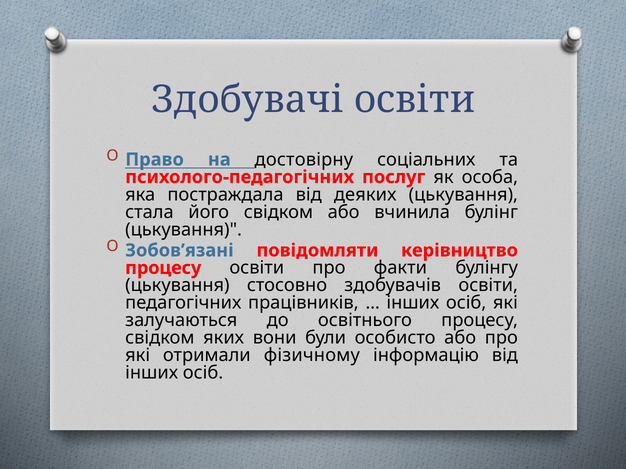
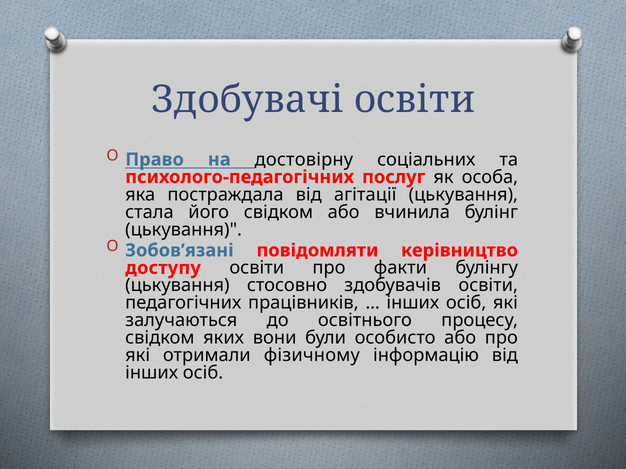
деяких: деяких -> агітації (365, 195)
процесу: процесу -> доступу (163, 268)
